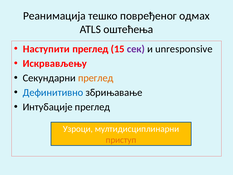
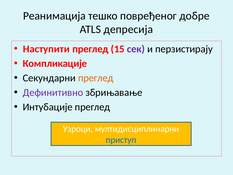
одмах: одмах -> добре (194, 16)
оштећења: оштећења -> депресија (128, 29)
unresponsive: unresponsive -> перзистирају (184, 49)
Искрвављењу: Искрвављењу -> Компликације (55, 63)
Дефинитивно colour: blue -> purple (53, 92)
приступ colour: orange -> blue (121, 140)
